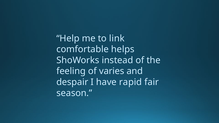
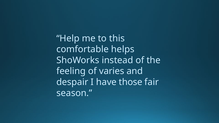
link: link -> this (117, 38)
rapid: rapid -> those (131, 82)
